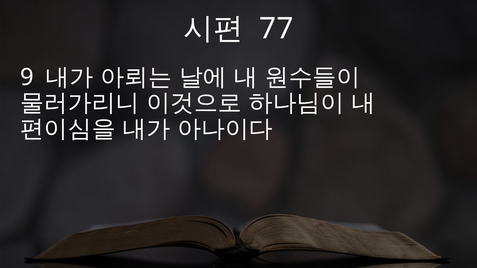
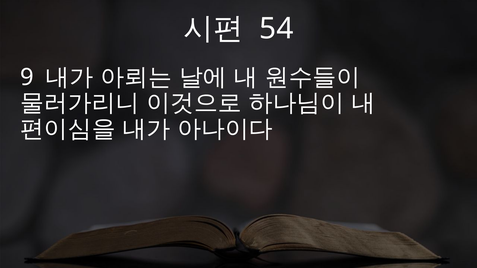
77: 77 -> 54 (276, 29)
